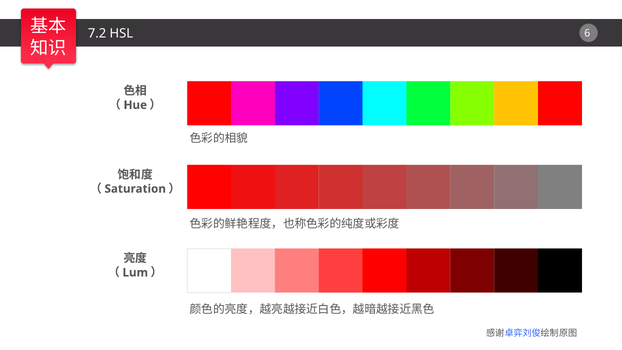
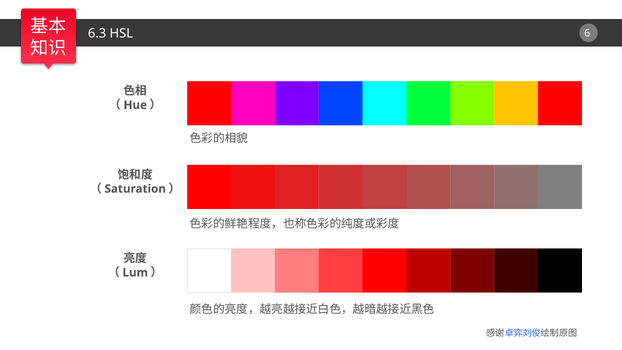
7.2: 7.2 -> 6.3 (97, 33)
